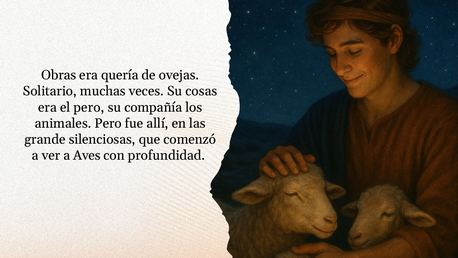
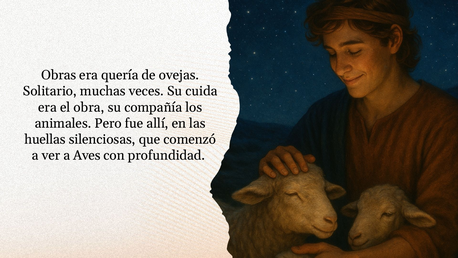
cosas: cosas -> cuida (201, 91)
el pero: pero -> obra (89, 107)
grande: grande -> huellas (45, 139)
